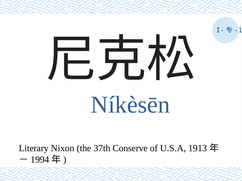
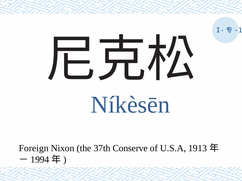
Literary: Literary -> Foreign (34, 149)
